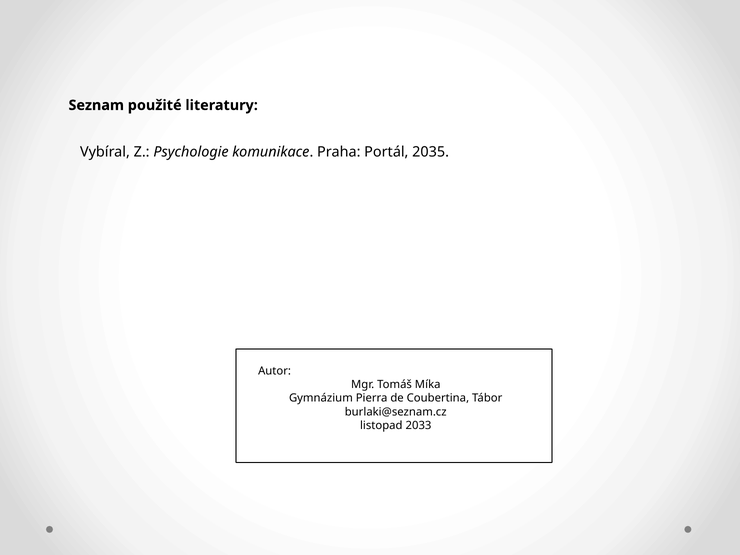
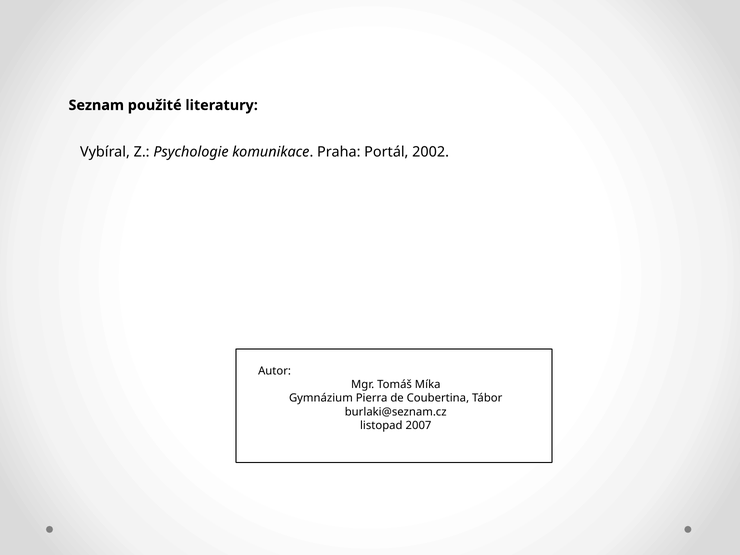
2035: 2035 -> 2002 (431, 152)
2033: 2033 -> 2007 (419, 425)
